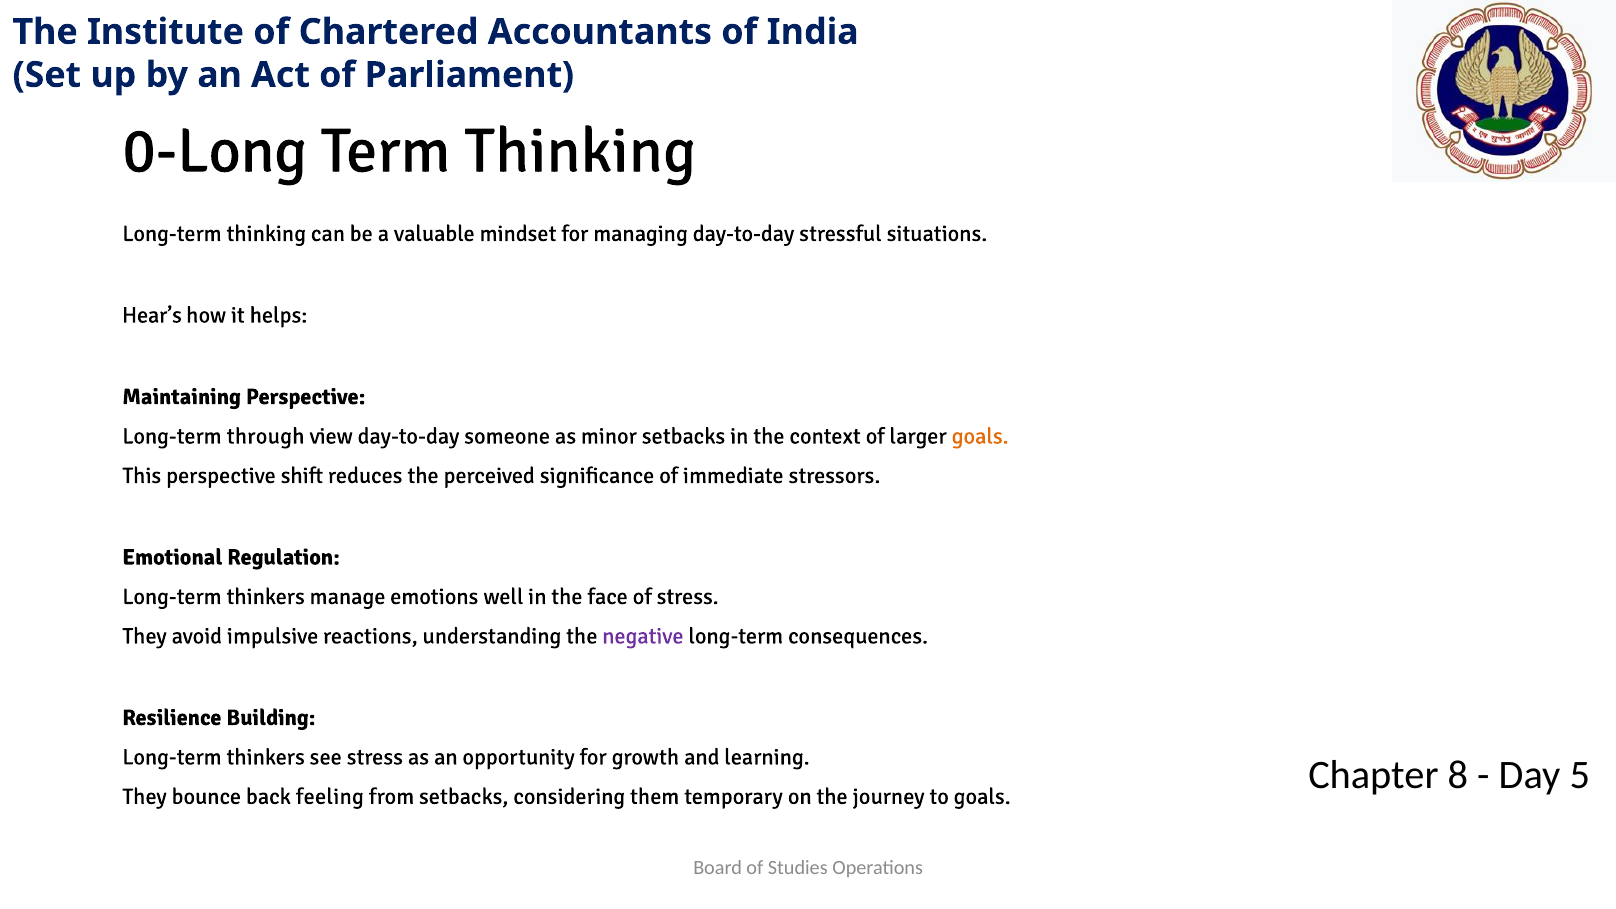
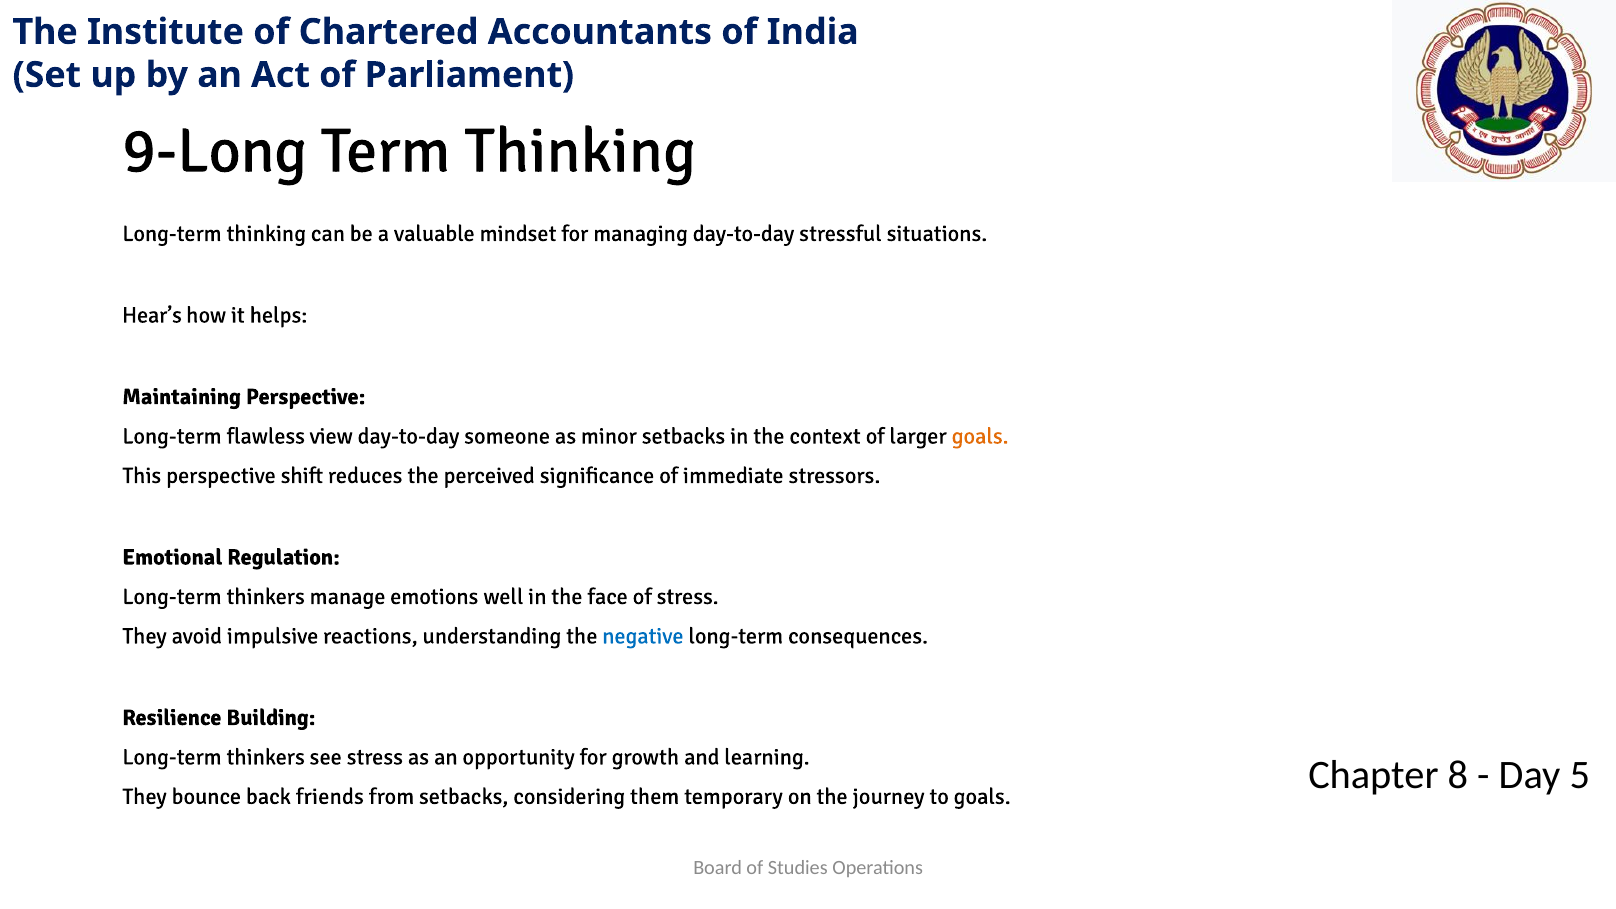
0-Long: 0-Long -> 9-Long (215, 151)
through: through -> flawless (266, 436)
negative colour: purple -> blue (643, 636)
feeling: feeling -> friends (330, 797)
